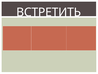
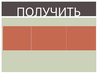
ВСТРЕТИТЬ: ВСТРЕТИТЬ -> ПОЛУЧИТЬ (49, 12)
